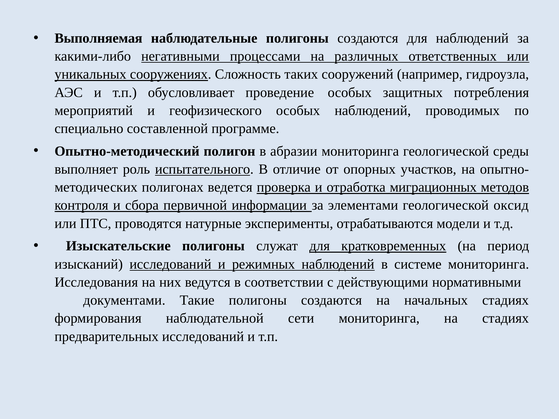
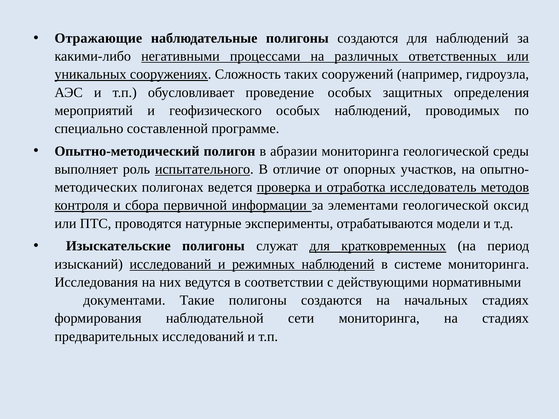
Выполняемая: Выполняемая -> Отражающие (98, 38)
потребления: потребления -> определения (491, 92)
миграционных: миграционных -> исследователь (433, 187)
